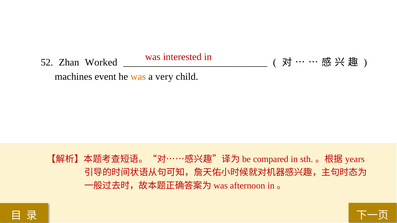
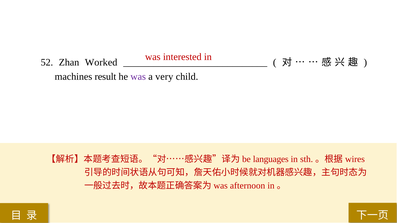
event: event -> result (105, 77)
was colour: orange -> purple (138, 77)
compared: compared -> languages (271, 159)
years: years -> wires (355, 159)
